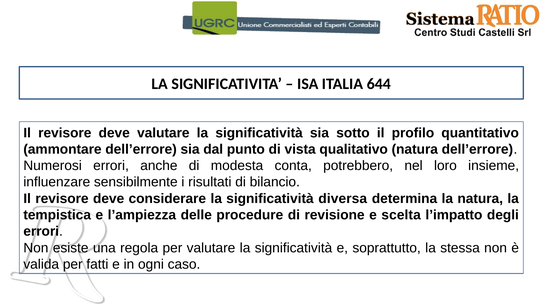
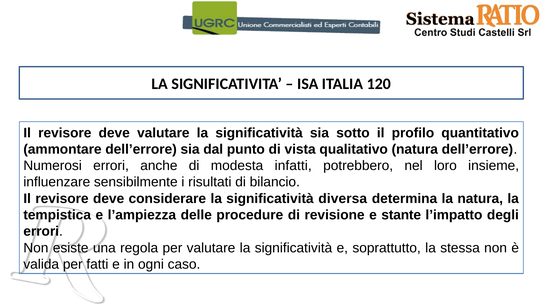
644: 644 -> 120 (379, 84)
conta: conta -> infatti (293, 166)
scelta: scelta -> stante (401, 215)
